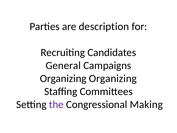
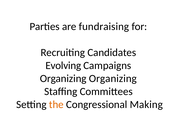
description: description -> fundraising (104, 26)
General: General -> Evolving (63, 65)
the colour: purple -> orange (56, 104)
